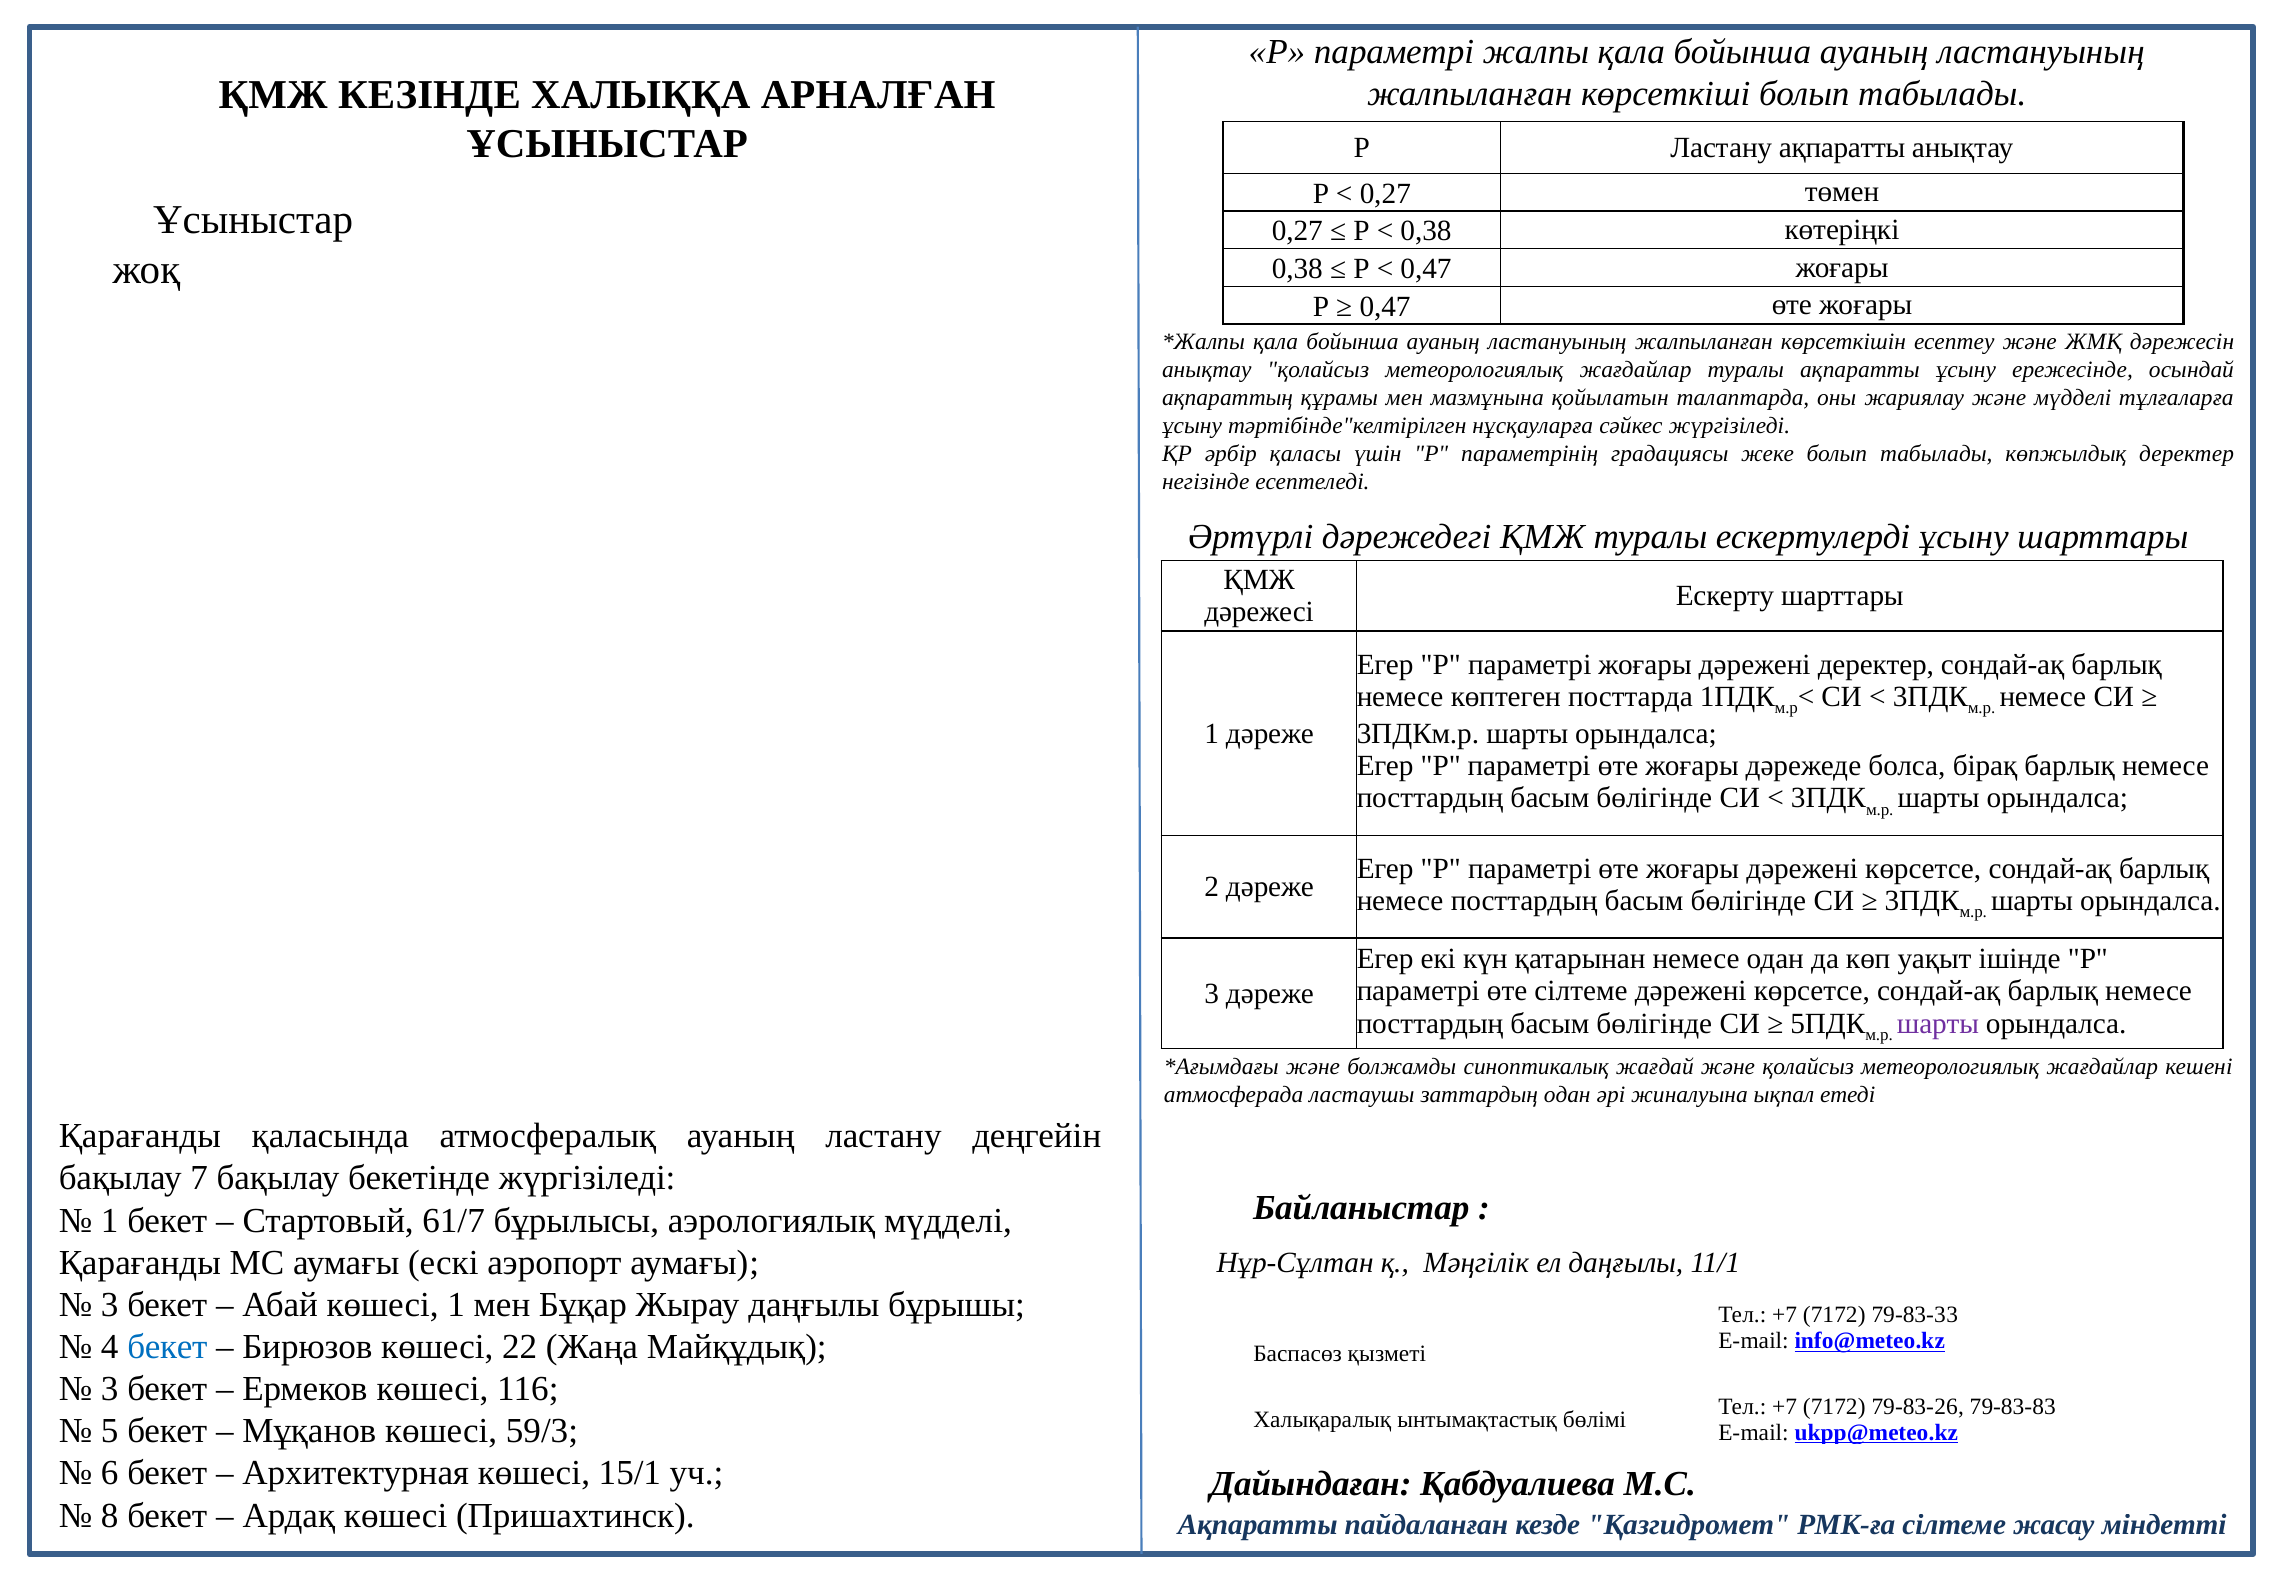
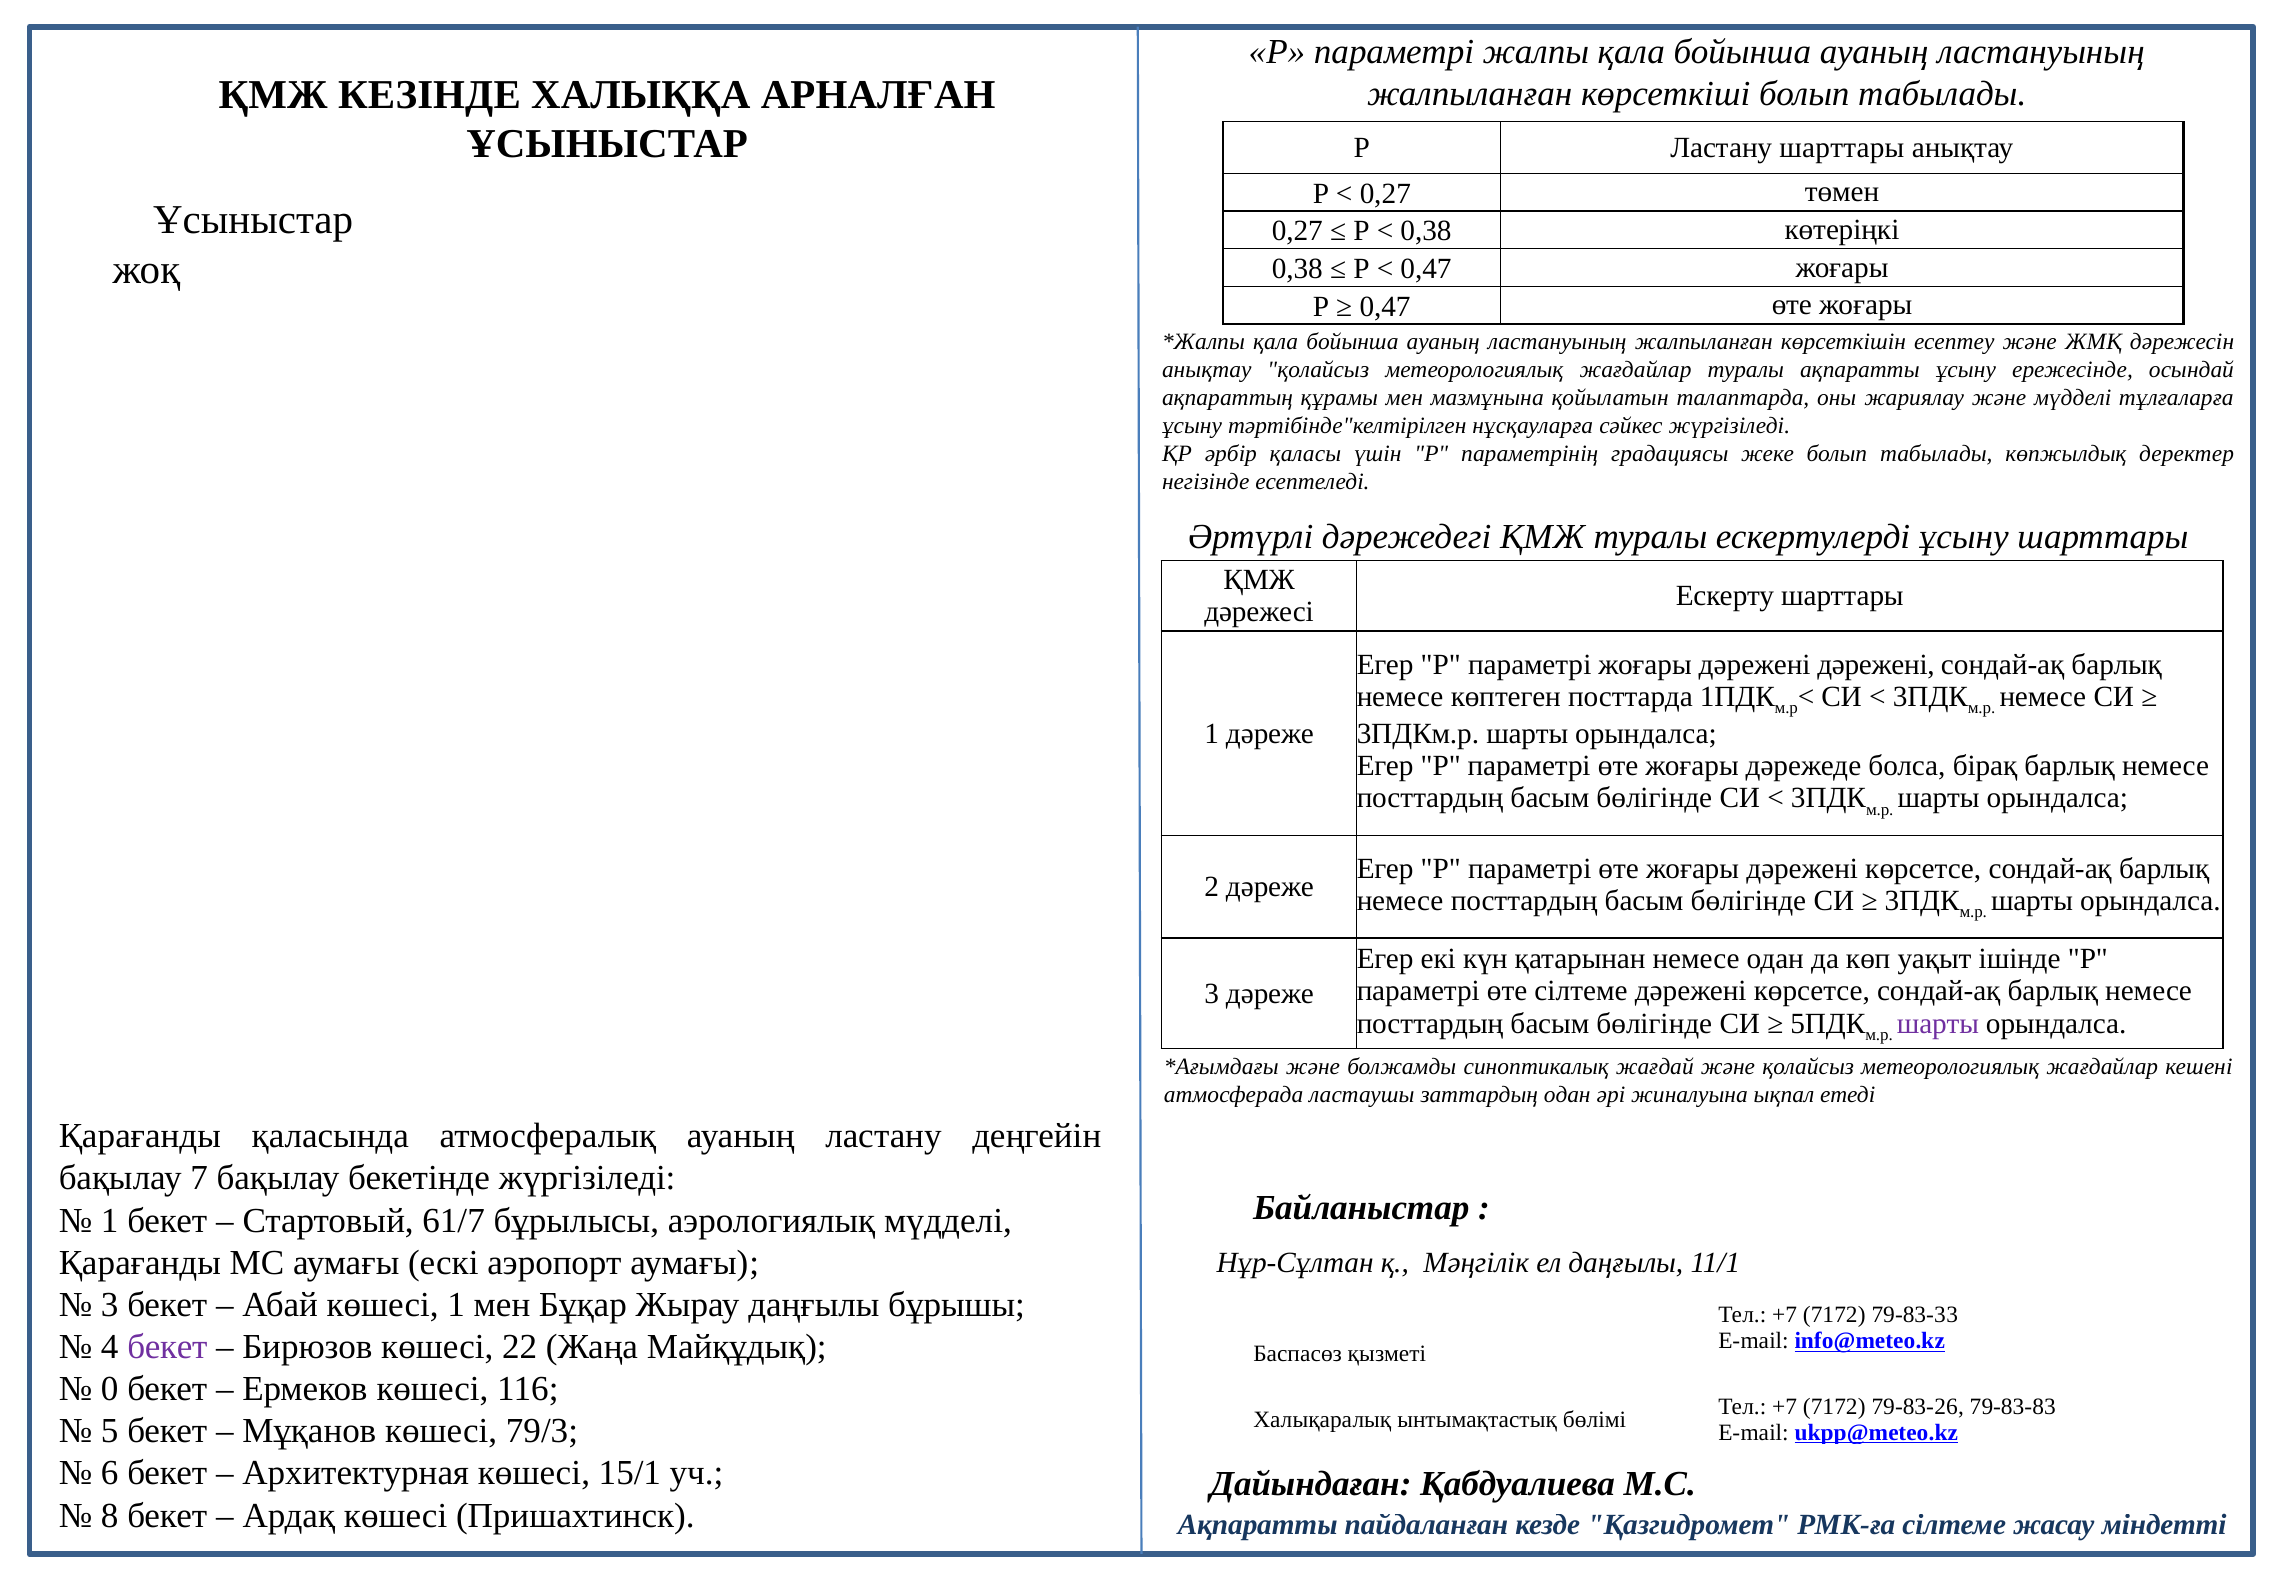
Ластану ақпаратты: ақпаратты -> шарттары (1842, 148)
дәрежені деректер: деректер -> дәрежені (1876, 664)
бекет colour: blue -> purple (167, 1347)
3: 3 -> 0 (110, 1389)
59/3: 59/3 -> 79/3 (542, 1431)
